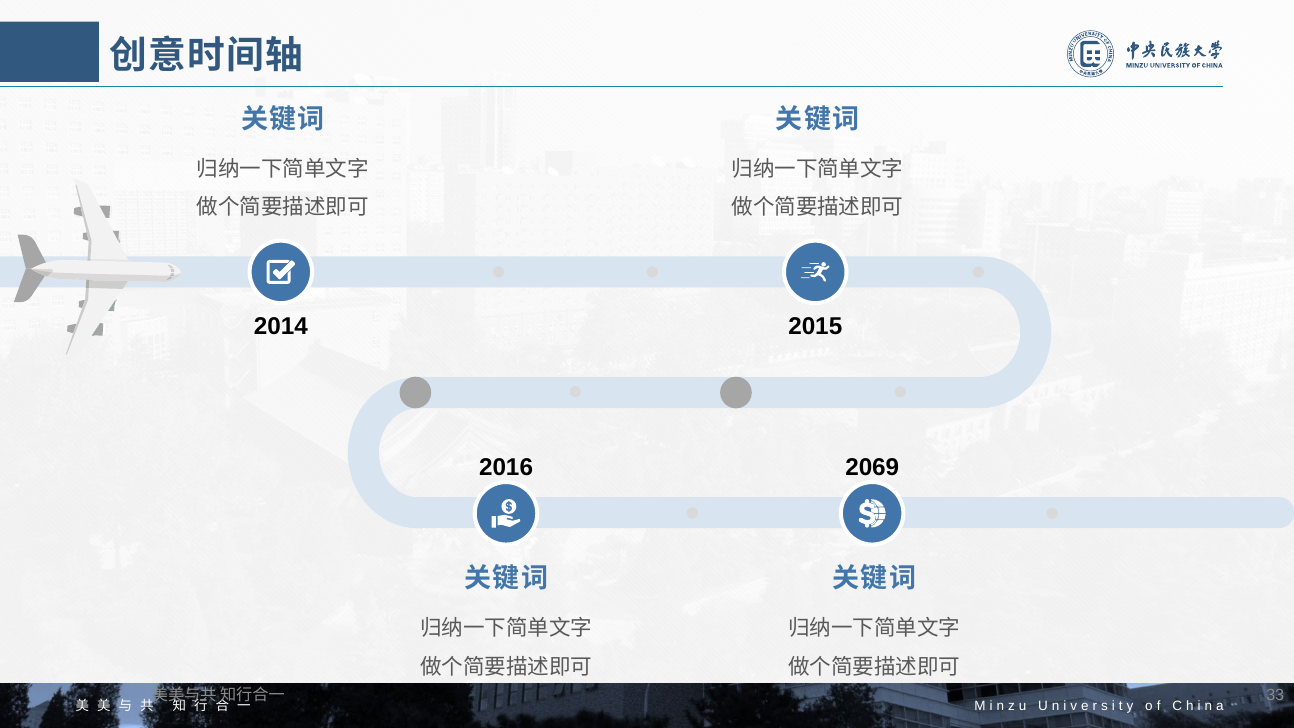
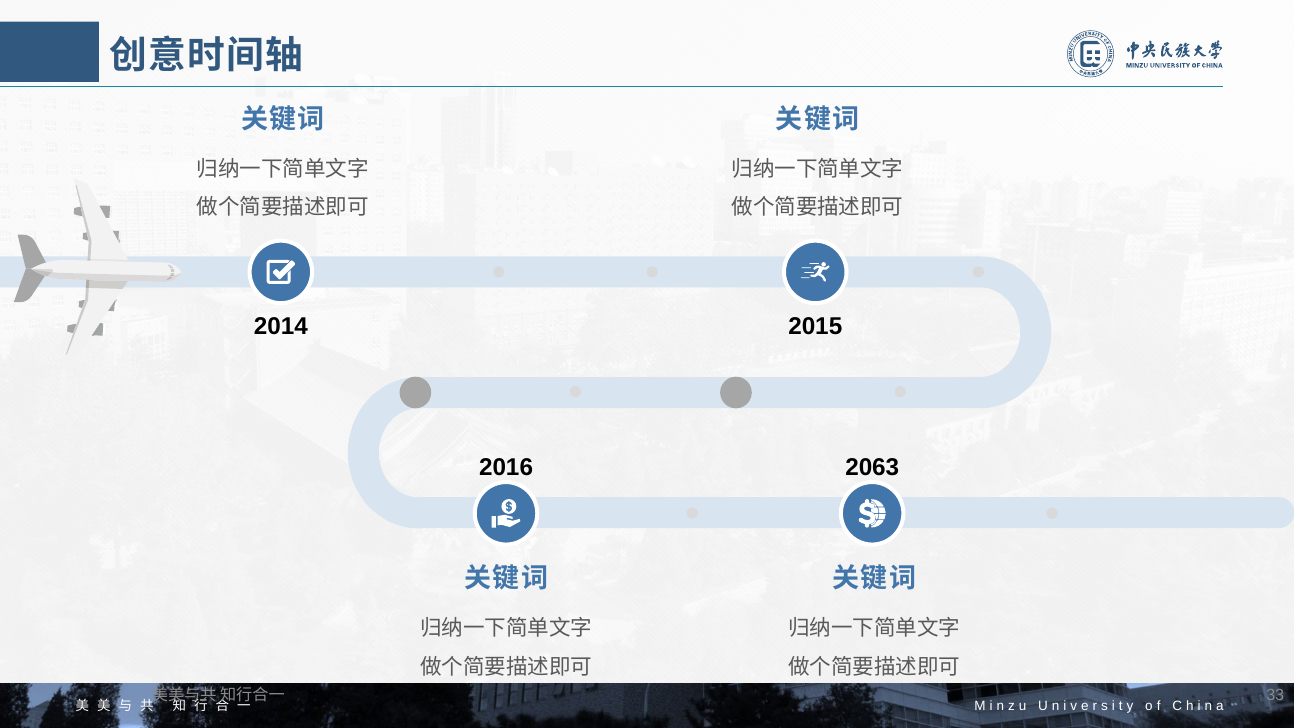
2069: 2069 -> 2063 (872, 468)
